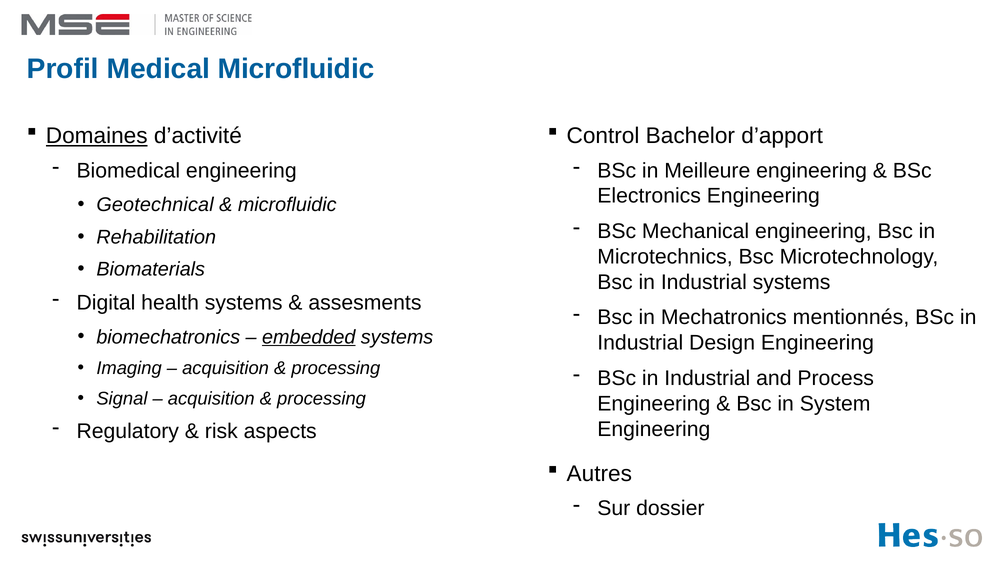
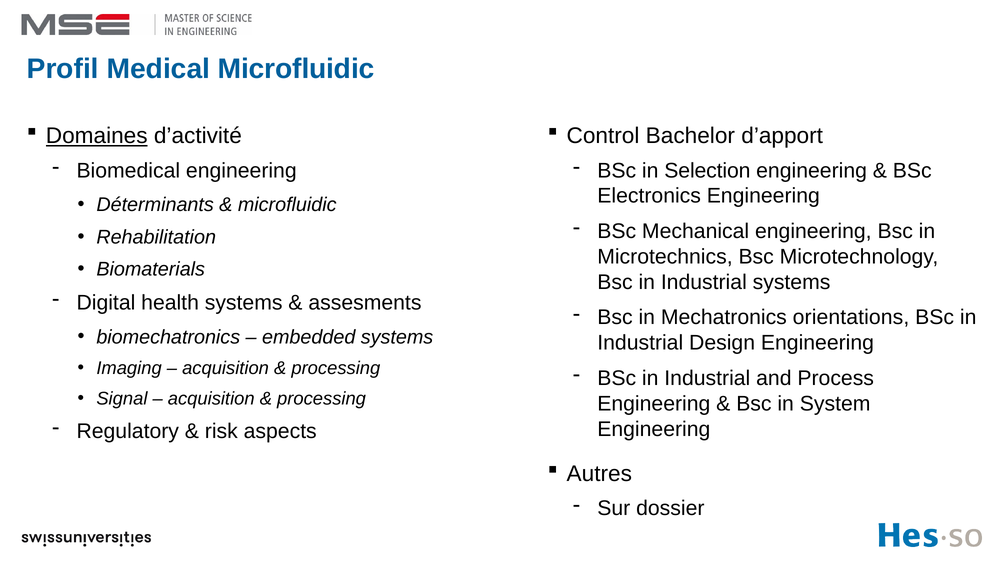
Meilleure: Meilleure -> Selection (707, 171)
Geotechnical: Geotechnical -> Déterminants (155, 205)
mentionnés: mentionnés -> orientations (851, 318)
embedded underline: present -> none (309, 337)
